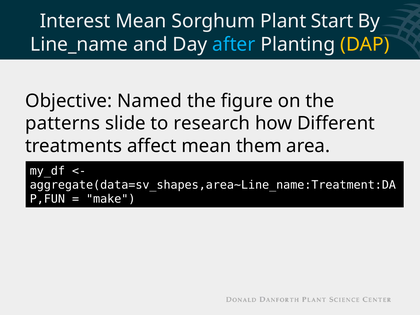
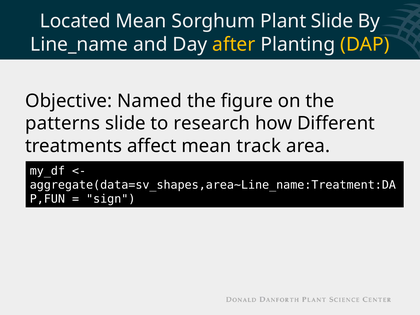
Interest: Interest -> Located (75, 21)
Plant Start: Start -> Slide (332, 21)
after colour: light blue -> yellow (234, 44)
them: them -> track (259, 146)
make: make -> sign (111, 199)
